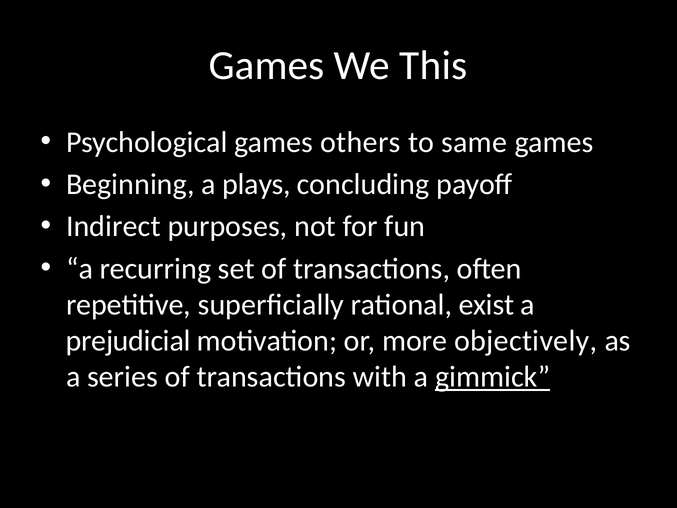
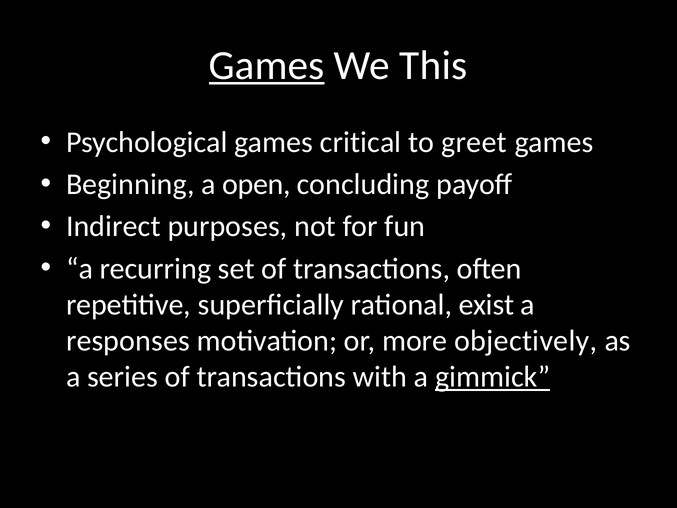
Games underline: none -> present (267, 66)
others: others -> critical (361, 142)
same: same -> greet (474, 142)
plays: plays -> open (257, 184)
prejudicial: prejudicial -> responses (128, 341)
